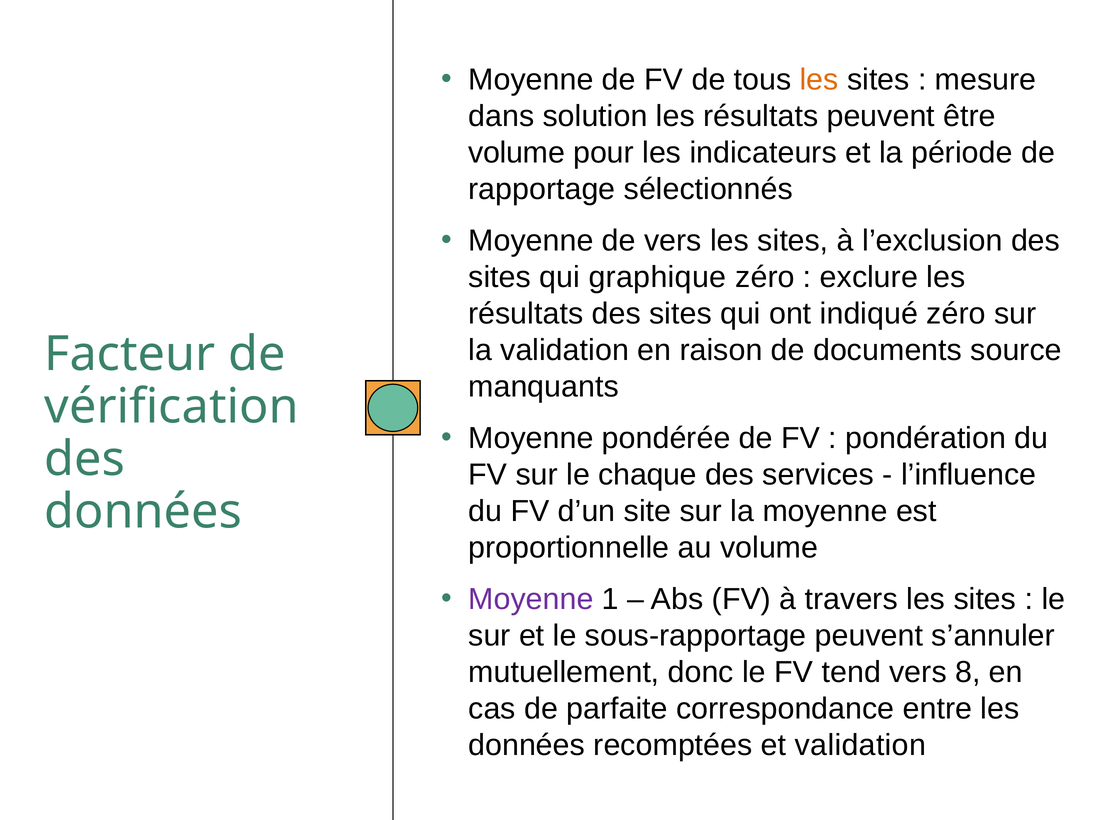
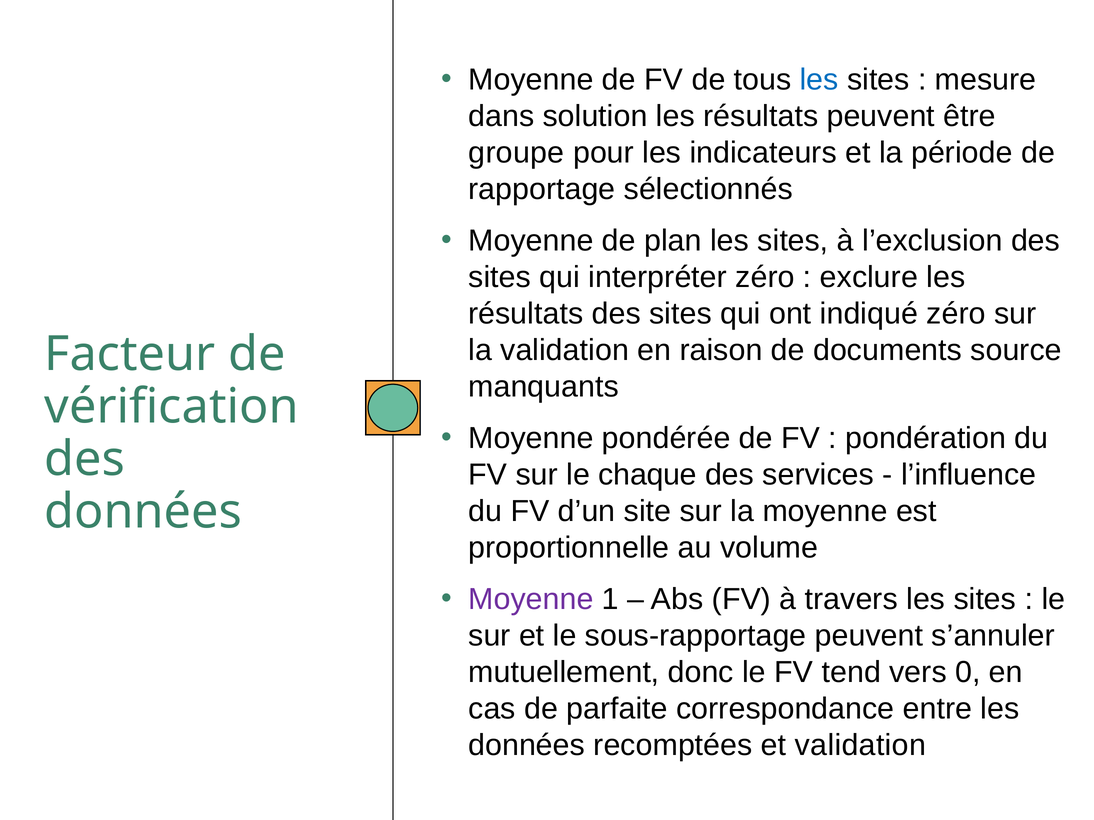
les colour: orange -> blue (819, 80)
volume: volume -> groupe (516, 153)
de vers: vers -> plan (673, 241)
graphique: graphique -> interpréter (658, 277)
8: 8 -> 0 (968, 673)
